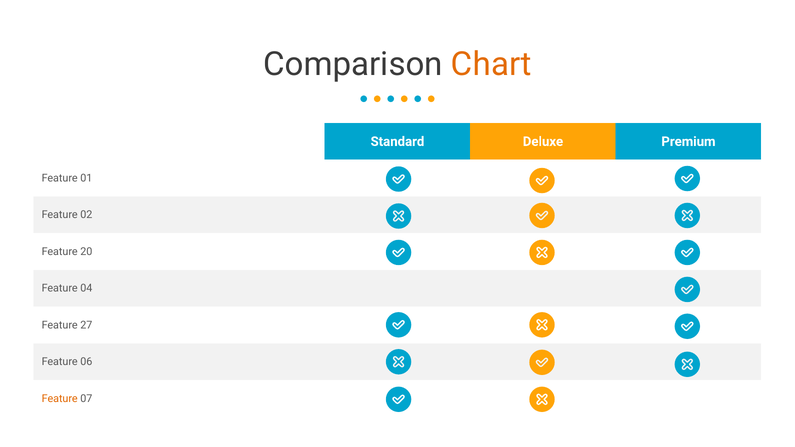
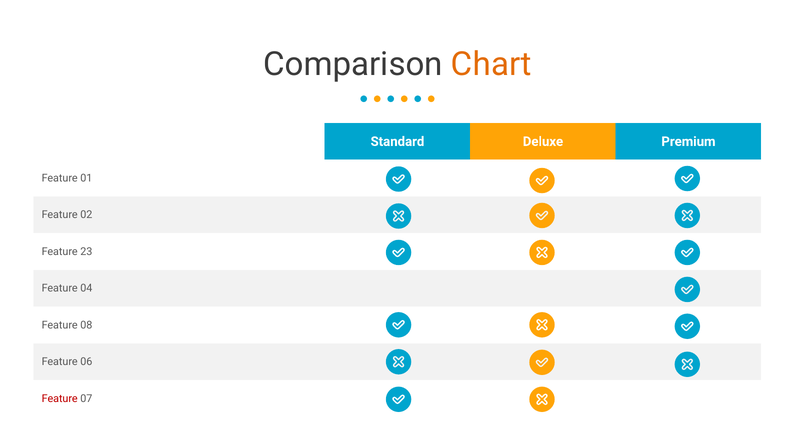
20: 20 -> 23 (86, 252)
27: 27 -> 08 (86, 325)
Feature colour: orange -> red (60, 399)
